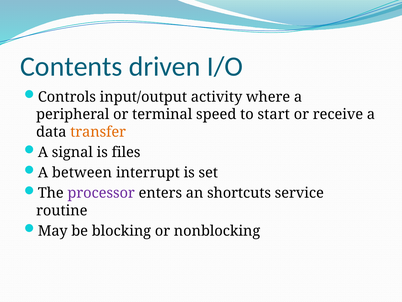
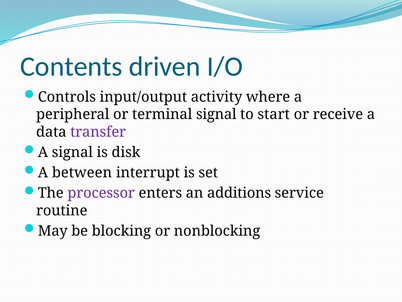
terminal speed: speed -> signal (216, 114)
transfer colour: orange -> purple (98, 132)
files: files -> disk (126, 152)
shortcuts: shortcuts -> additions (239, 193)
